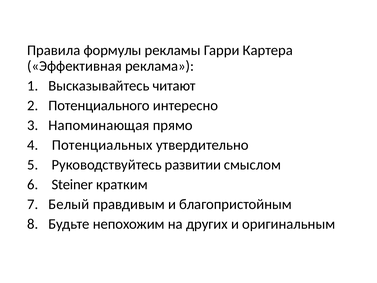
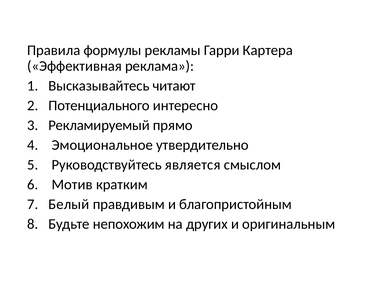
Напоминающая: Напоминающая -> Рекламируемый (99, 125)
Потенциальных: Потенциальных -> Эмоциональное (102, 145)
развитии: развитии -> является (193, 165)
Steiner: Steiner -> Мотив (72, 184)
